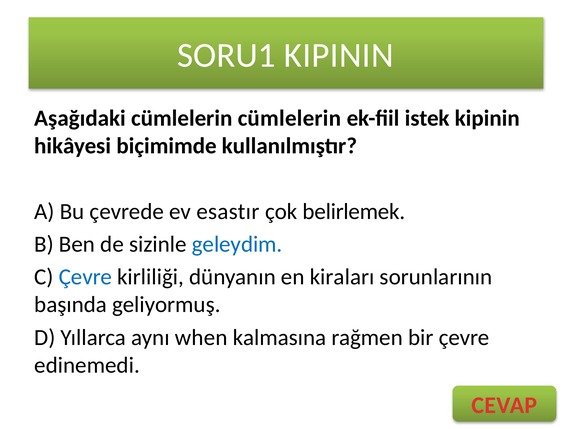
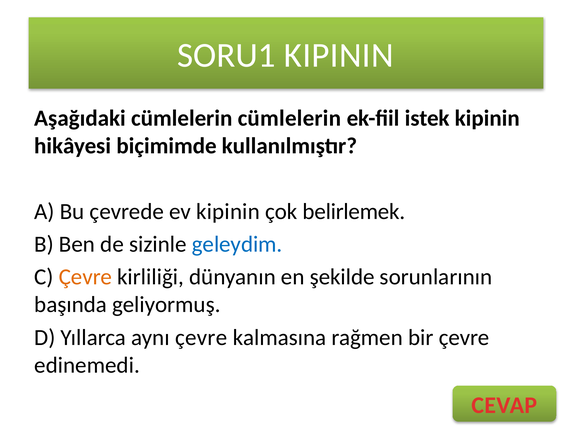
ev esastır: esastır -> kipinin (228, 212)
Çevre colour: blue -> orange (85, 277)
kiraları: kiraları -> şekilde (342, 277)
aynı when: when -> çevre (201, 337)
